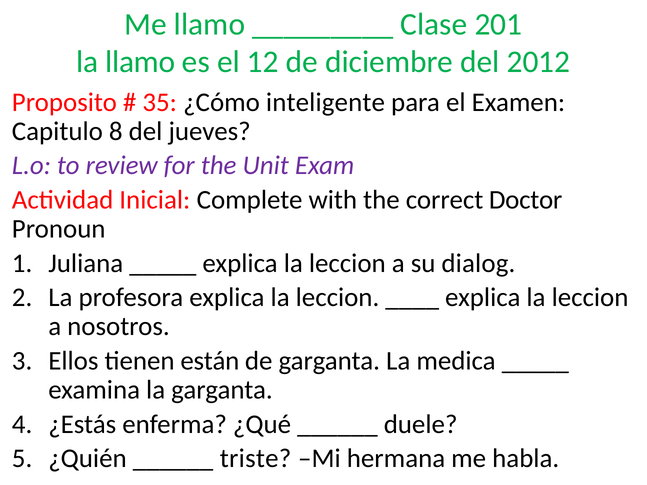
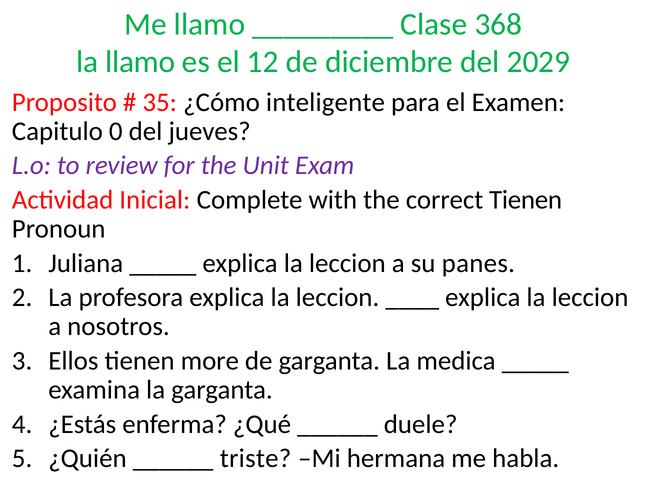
201: 201 -> 368 (498, 24)
2012: 2012 -> 2029 (538, 62)
8: 8 -> 0 (116, 131)
correct Doctor: Doctor -> Tienen (526, 200)
dialog: dialog -> panes (478, 263)
están: están -> more (210, 361)
